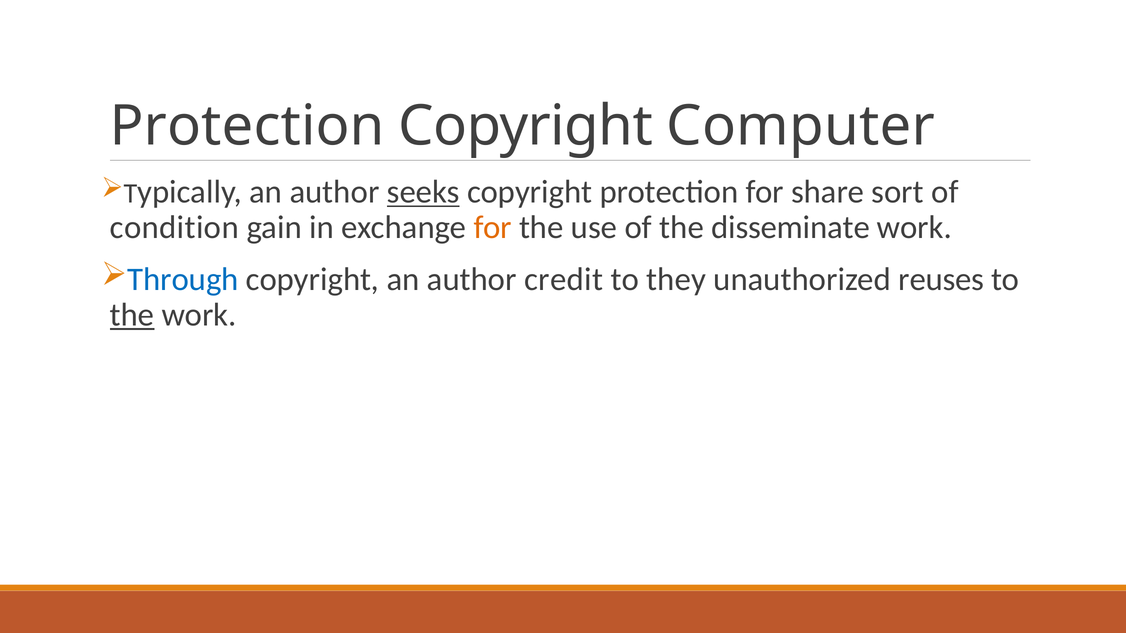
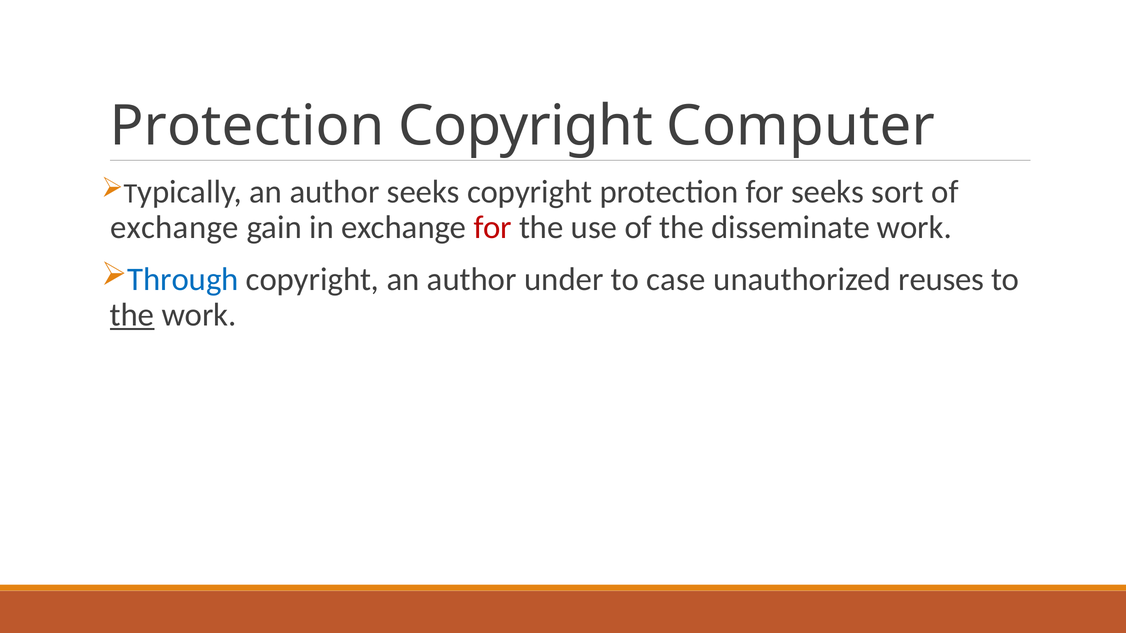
seeks underline: present -> none (423, 192)
for share: share -> seeks (828, 192)
condition: condition -> exchange (174, 228)
for colour: orange -> red (493, 228)
credit: credit -> under (564, 280)
they: they -> case (676, 280)
